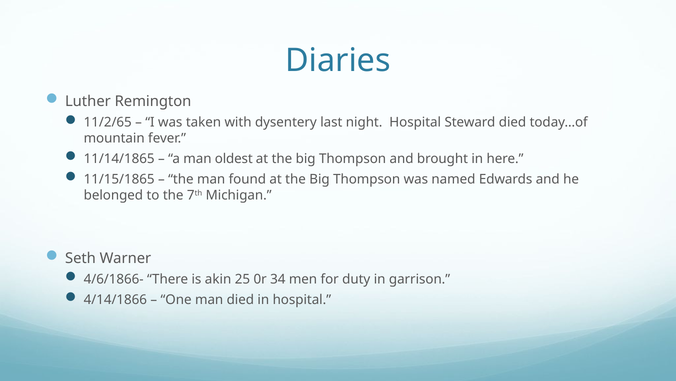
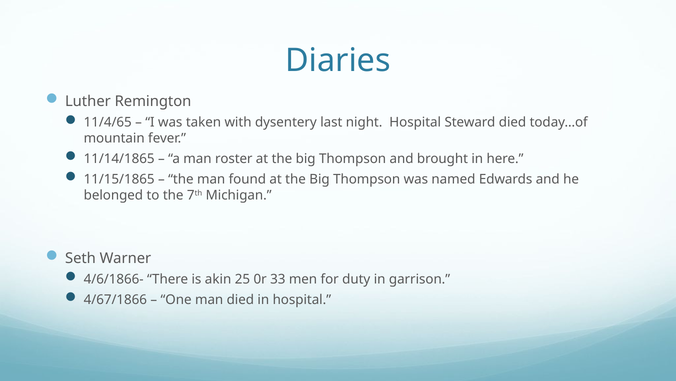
11/2/65: 11/2/65 -> 11/4/65 (108, 122)
oldest: oldest -> roster (234, 159)
34: 34 -> 33 (278, 279)
4/14/1866: 4/14/1866 -> 4/67/1866 (115, 299)
